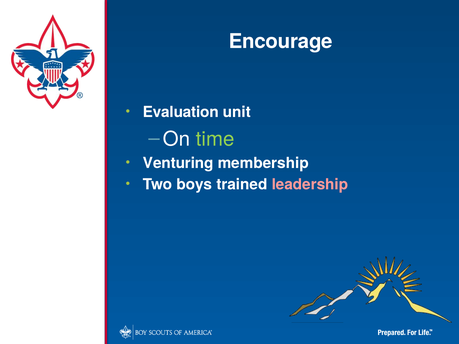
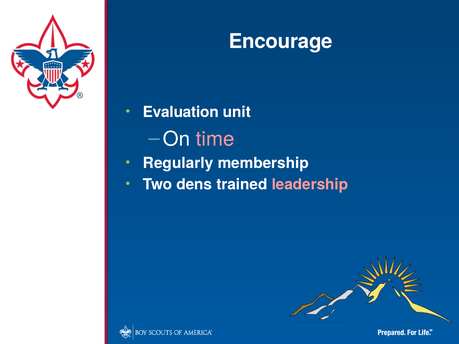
time colour: light green -> pink (215, 139)
Venturing: Venturing -> Regularly (178, 163)
boys: boys -> dens (194, 185)
